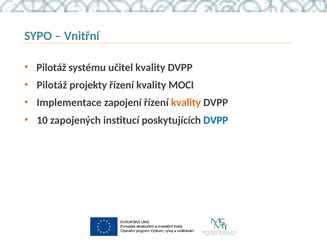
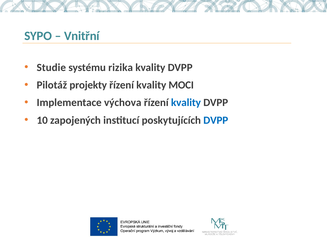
Pilotáž: Pilotáž -> Studie (51, 67)
učitel: učitel -> rizika (121, 67)
zapojení: zapojení -> výchova (123, 103)
kvality colour: orange -> blue (186, 103)
